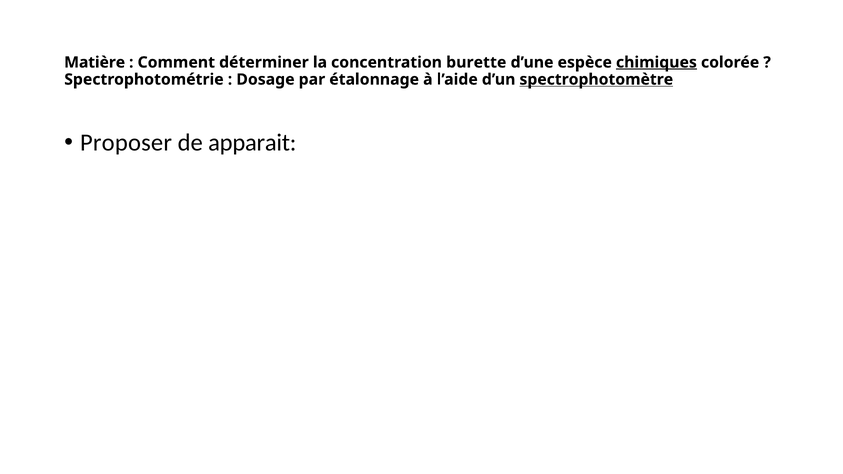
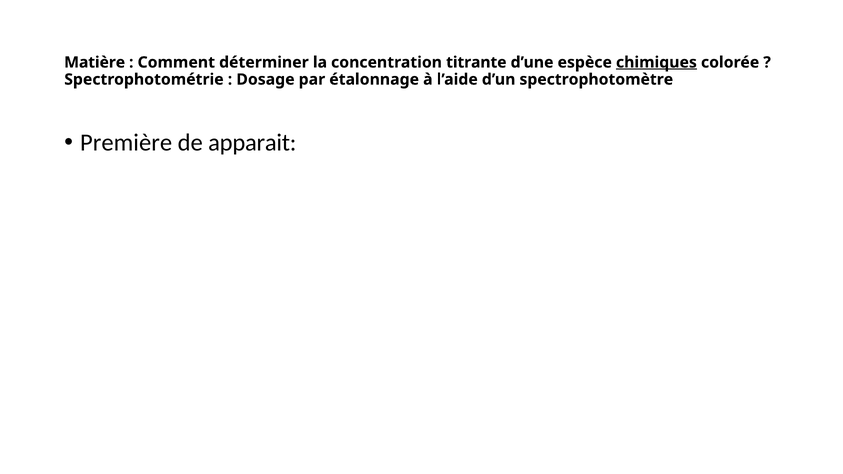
burette: burette -> titrante (476, 62)
spectrophotomètre underline: present -> none (596, 79)
Proposer: Proposer -> Première (126, 143)
